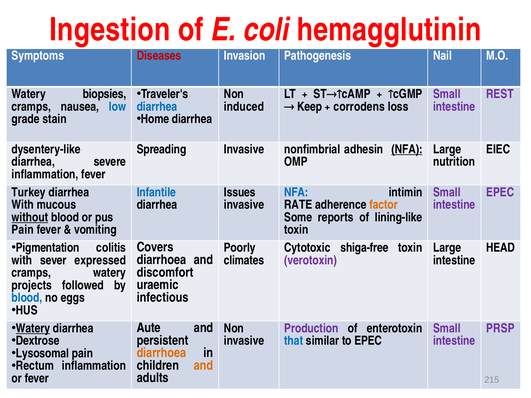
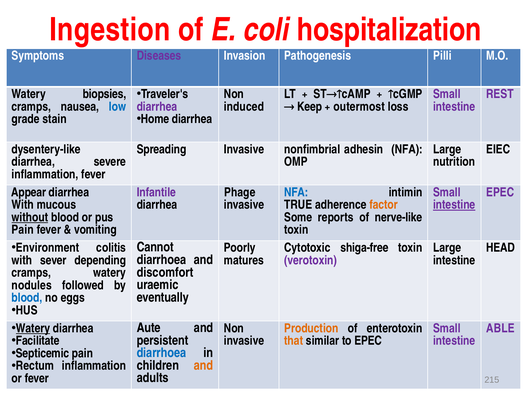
hemagglutinin: hemagglutinin -> hospitalization (389, 30)
Diseases colour: red -> purple (159, 56)
Nail: Nail -> Pilli (442, 56)
diarrhea colour: blue -> purple (157, 107)
corrodens: corrodens -> outermost (359, 107)
NFA underline: present -> none (407, 149)
Turkey: Turkey -> Appear (29, 192)
Infantile colour: blue -> purple (156, 192)
Issues: Issues -> Phage (240, 192)
RATE: RATE -> TRUE (298, 205)
intestine underline: none -> present (454, 205)
lining-like: lining-like -> nerve-like (399, 217)
Pigmentation: Pigmentation -> Environment (48, 248)
Covers: Covers -> Cannot (155, 247)
expressed: expressed -> depending (100, 260)
climates: climates -> matures (244, 260)
projects: projects -> nodules (32, 285)
infectious: infectious -> eventually (163, 298)
Production colour: purple -> orange (311, 328)
PRSP: PRSP -> ABLE (500, 328)
Dextrose: Dextrose -> Facilitate (38, 341)
that colour: blue -> orange (294, 341)
Lysosomal: Lysosomal -> Septicemic (43, 354)
diarrhoea colour: orange -> blue (161, 353)
